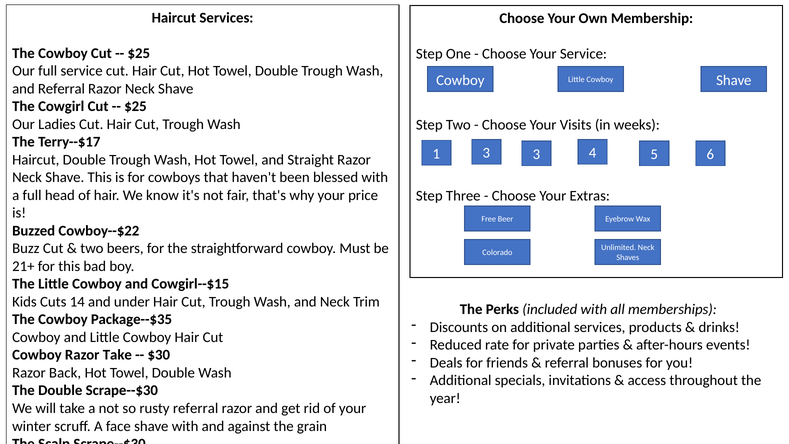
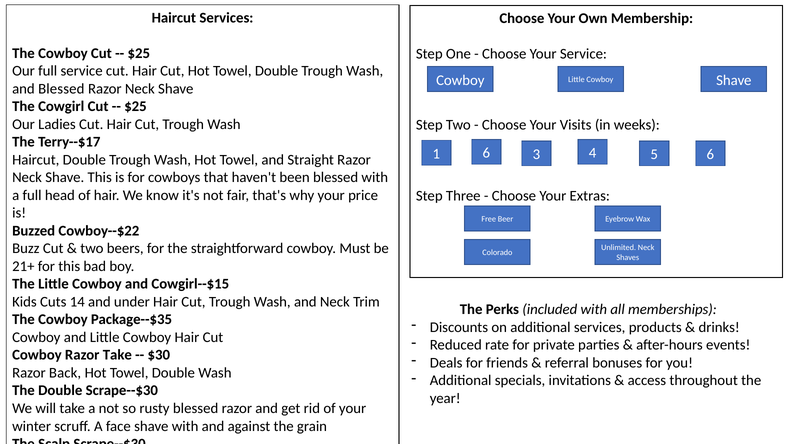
and Referral: Referral -> Blessed (61, 89)
1 3: 3 -> 6 (486, 153)
rusty referral: referral -> blessed (196, 408)
